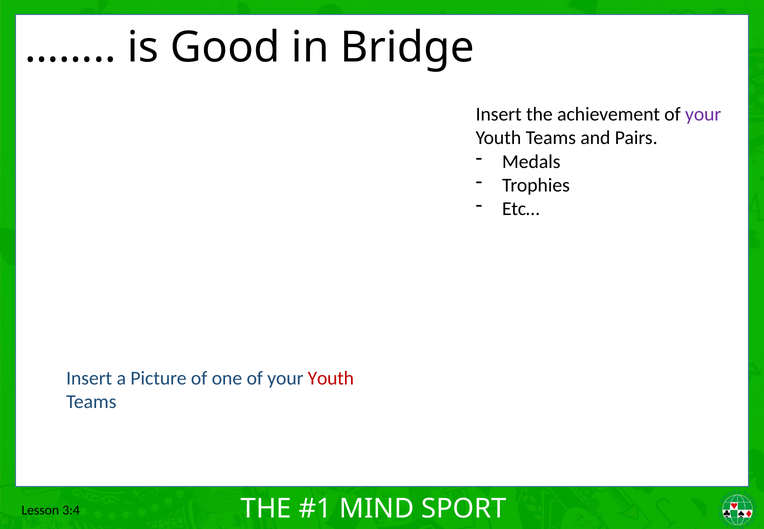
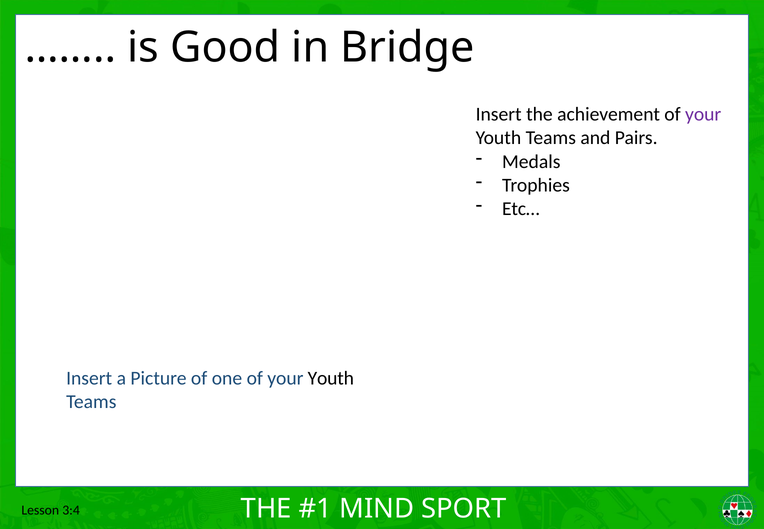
Youth colour: red -> black (331, 378)
